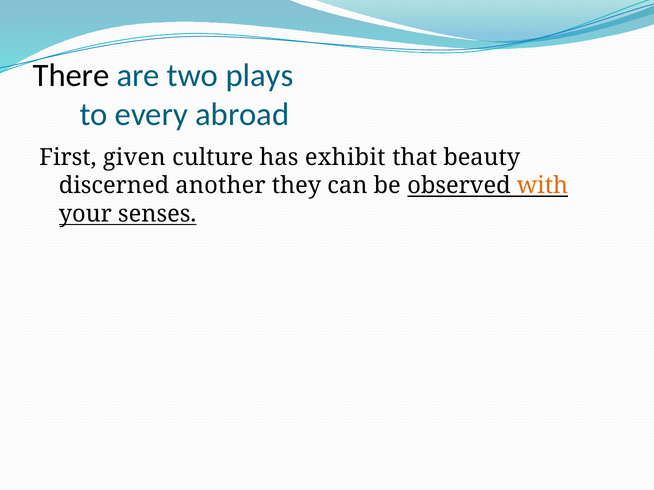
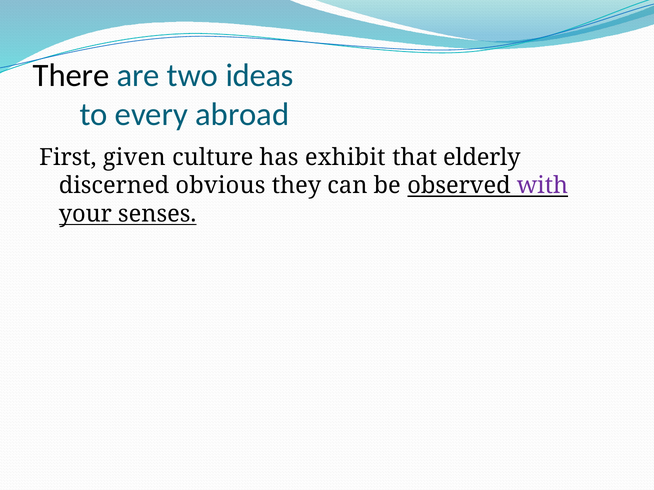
plays: plays -> ideas (260, 76)
beauty: beauty -> elderly (482, 157)
another: another -> obvious (220, 186)
with colour: orange -> purple (542, 186)
